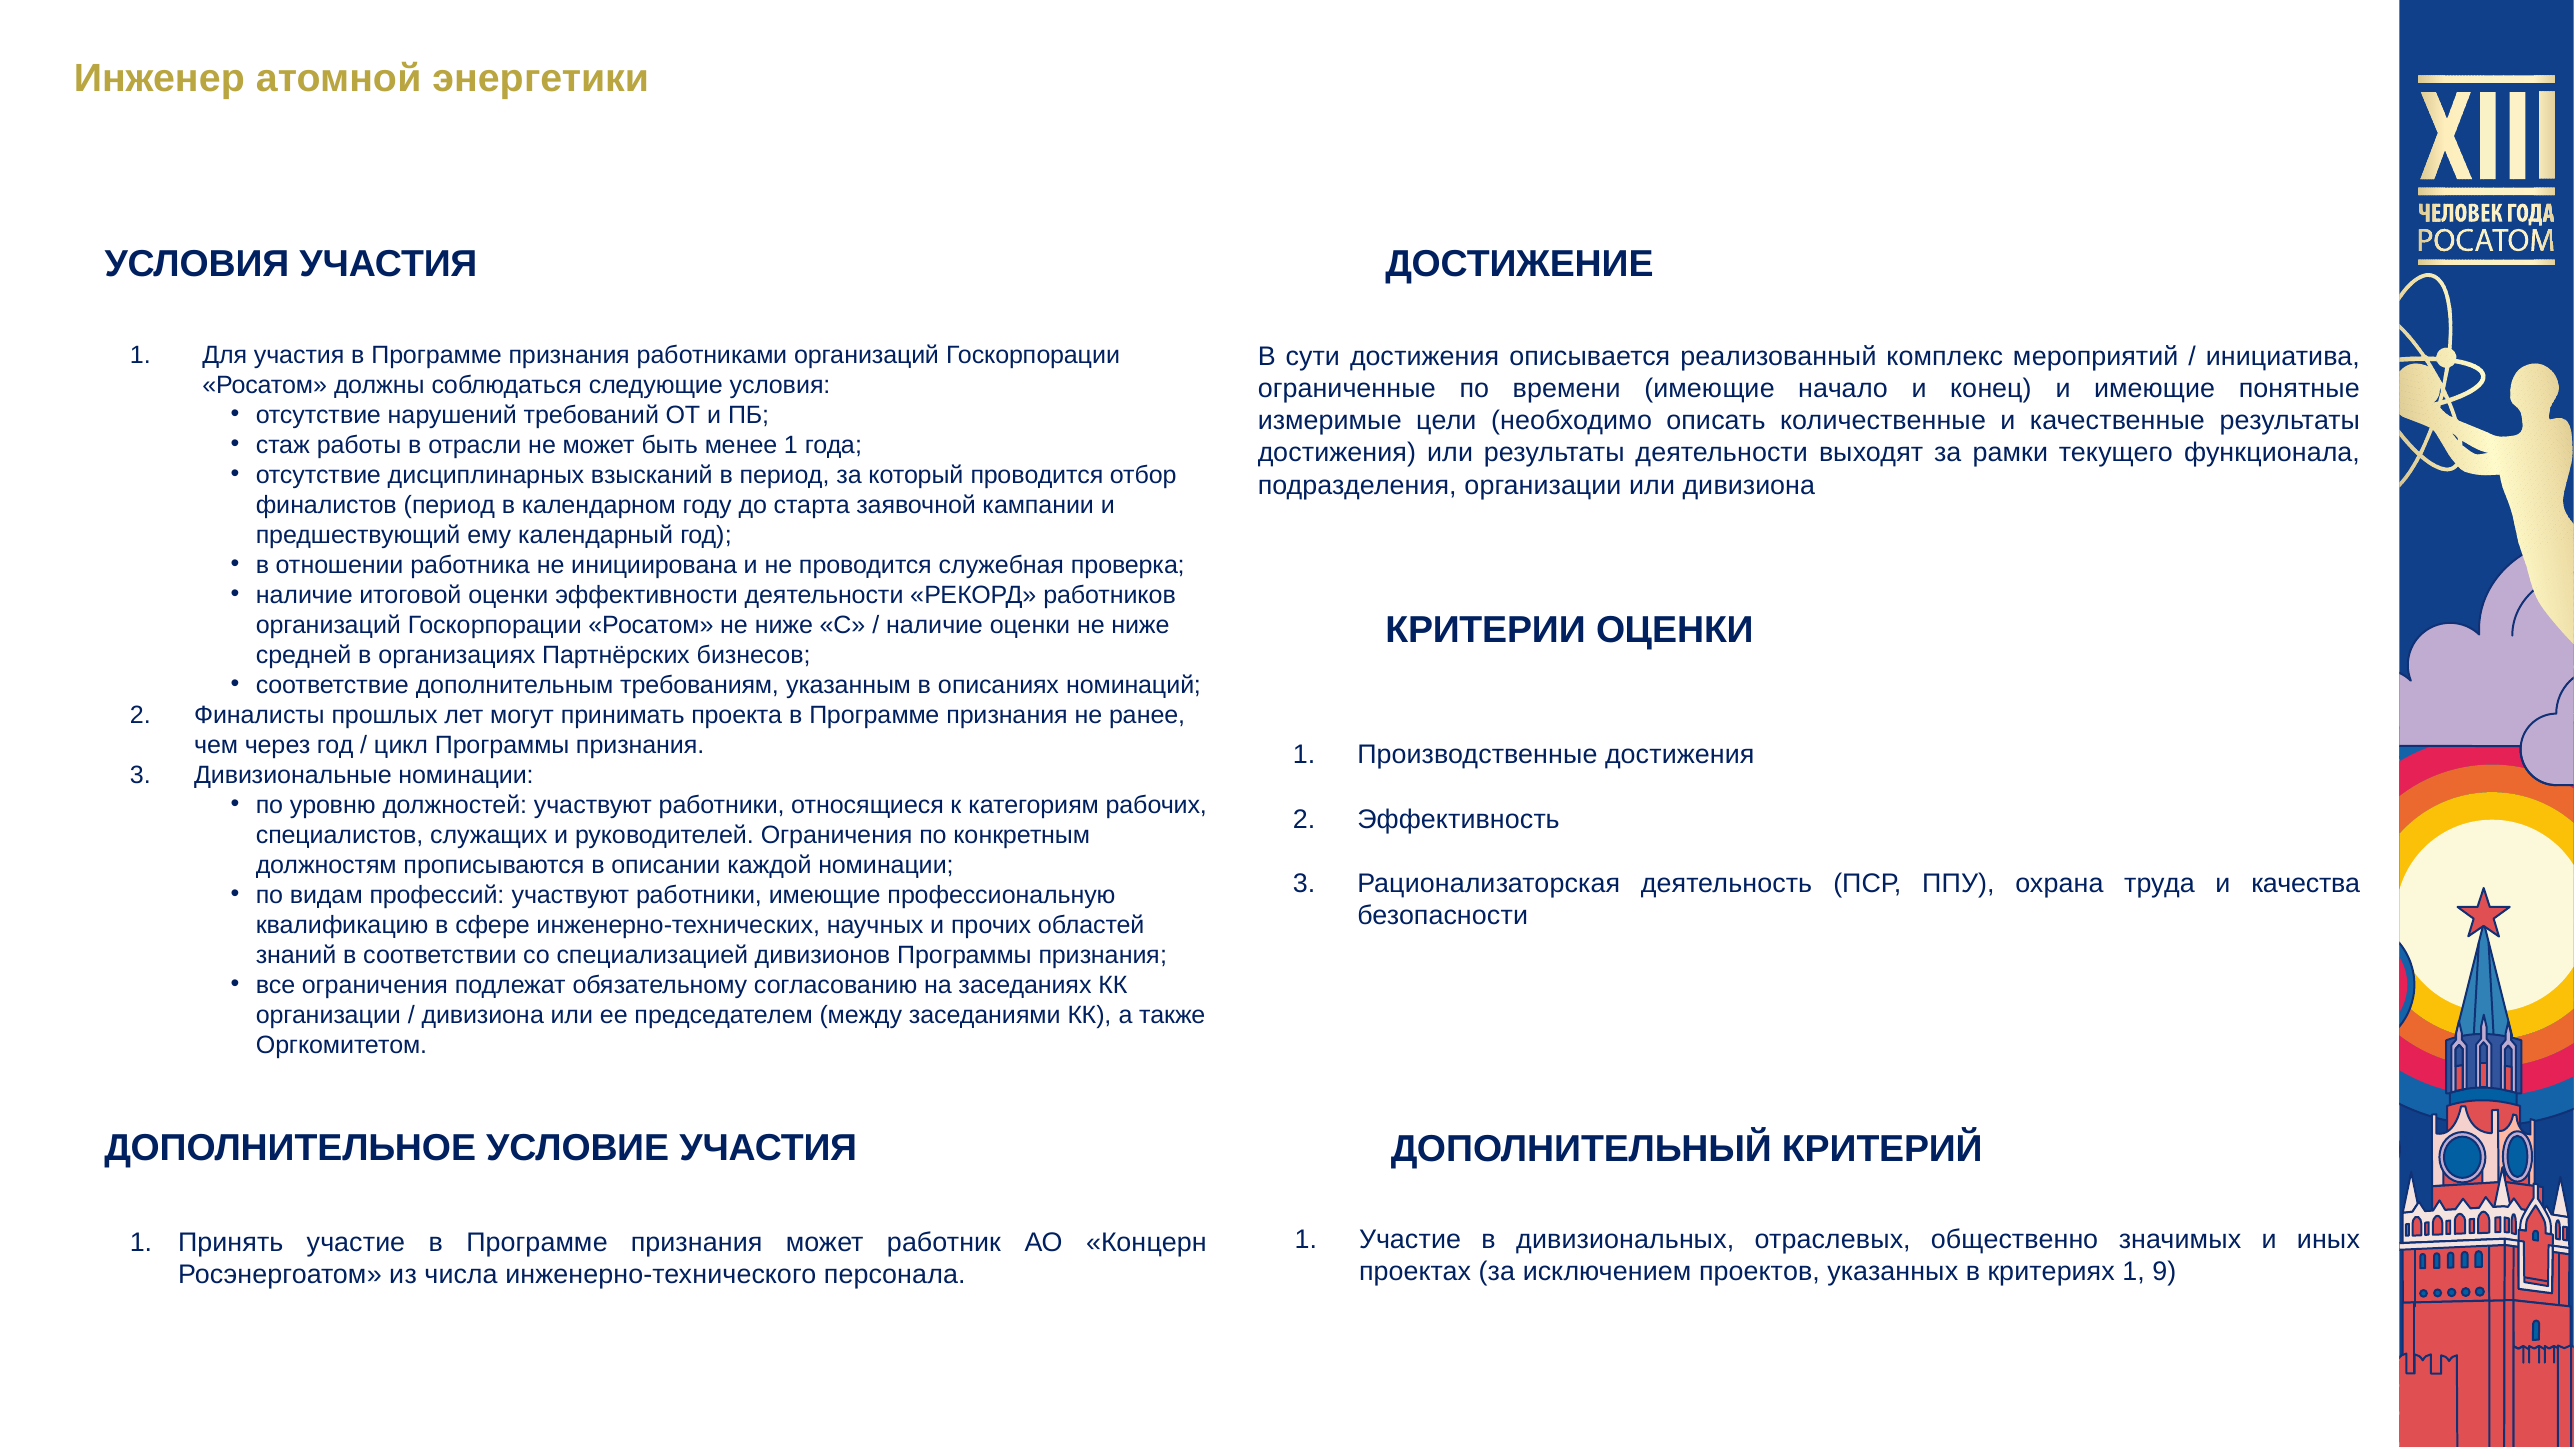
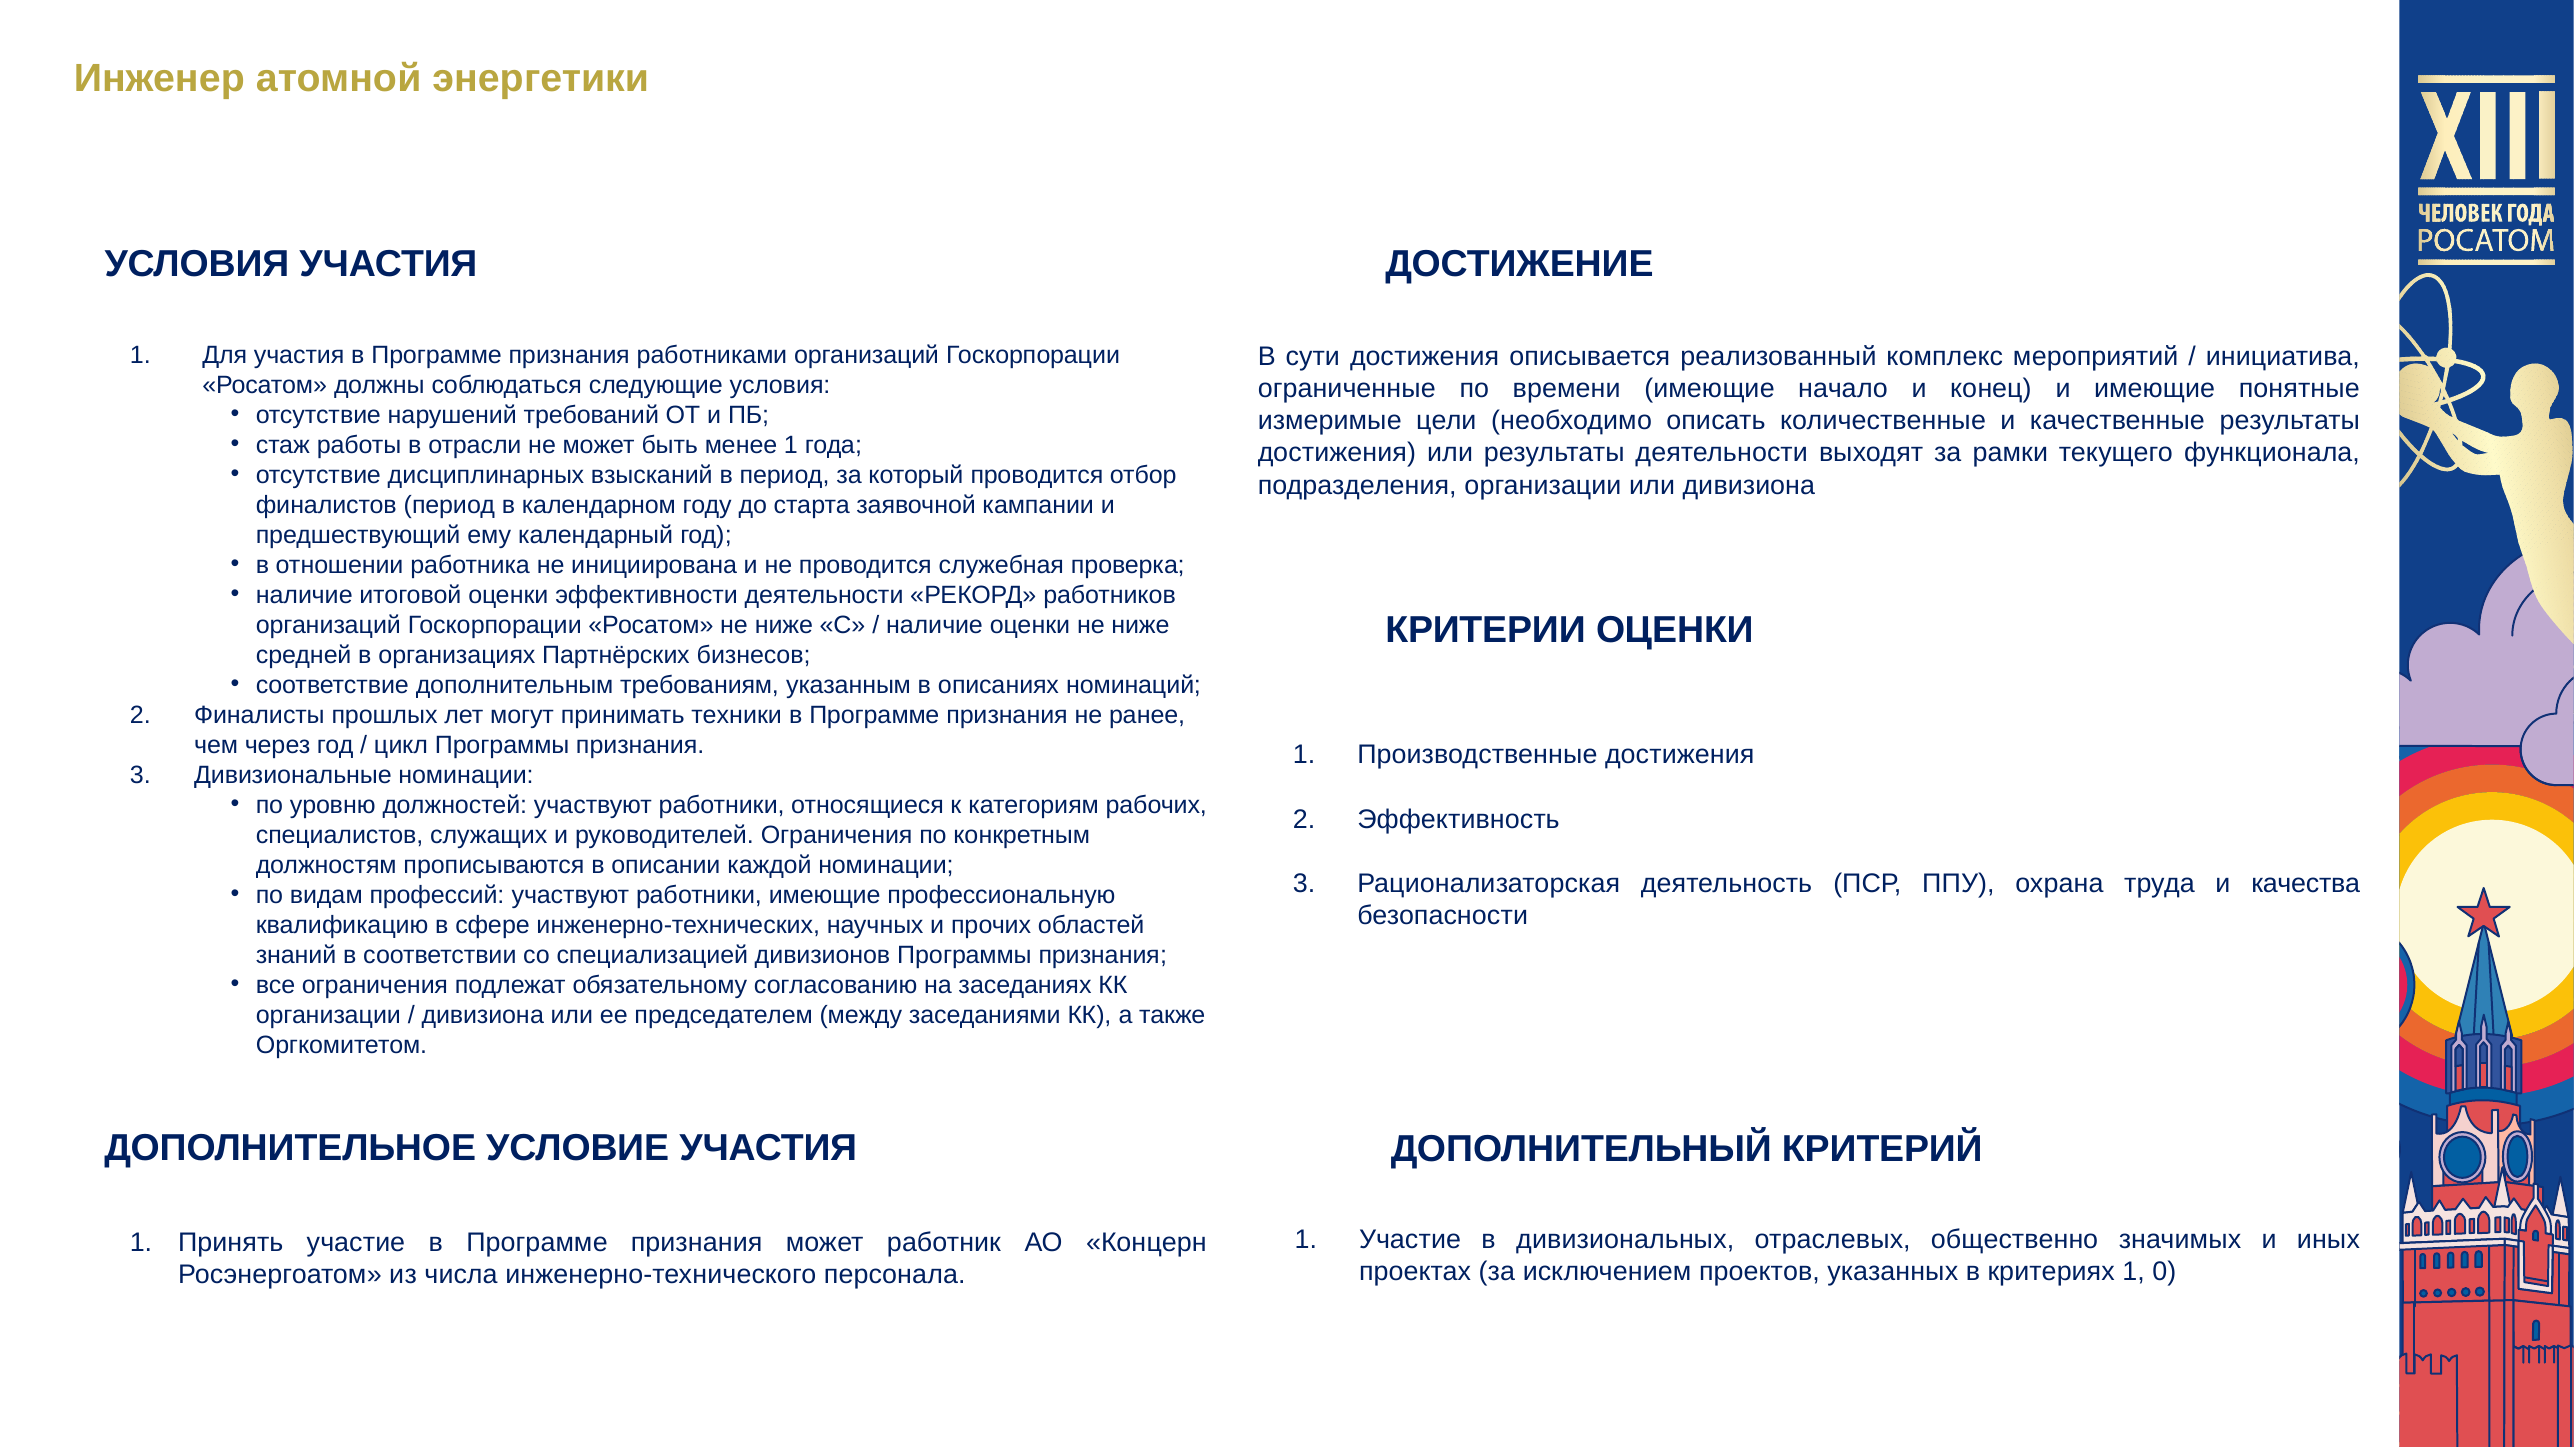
проекта: проекта -> техники (737, 715)
9: 9 -> 0 (2164, 1272)
